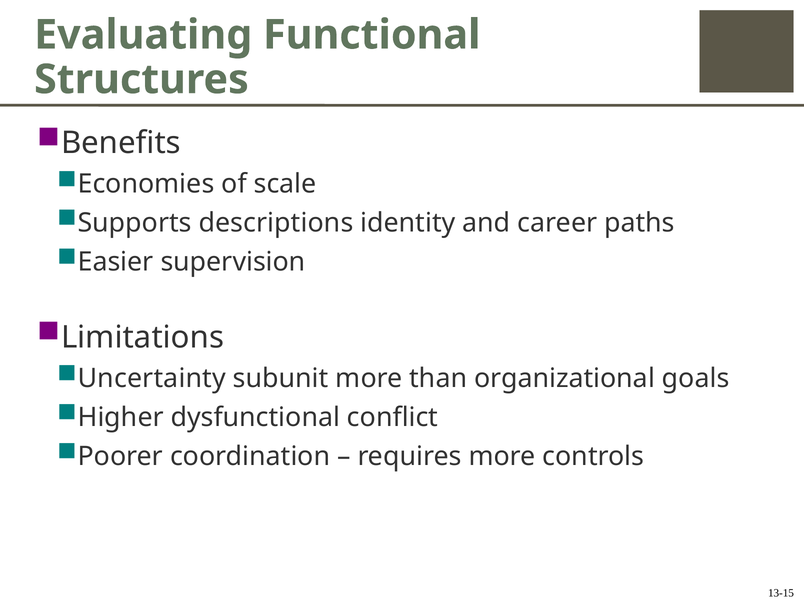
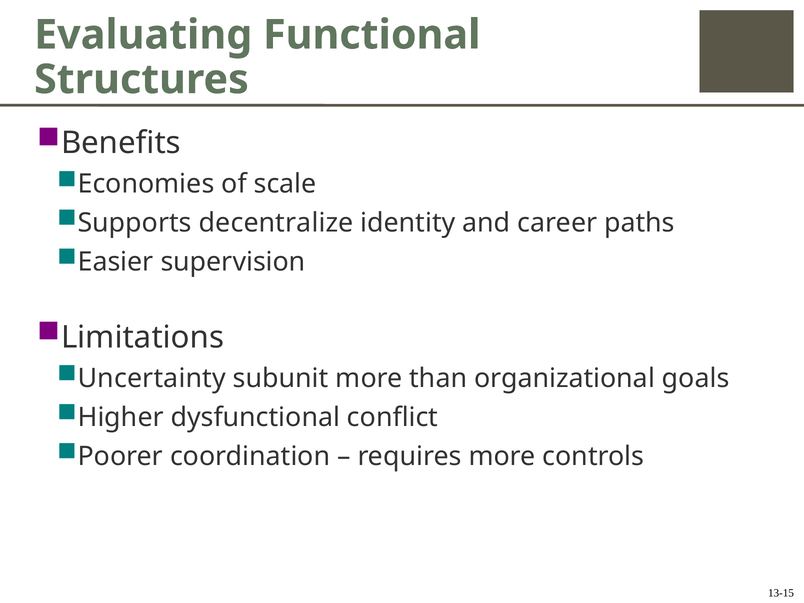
descriptions: descriptions -> decentralize (276, 223)
